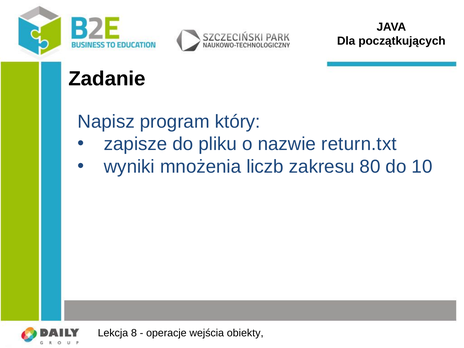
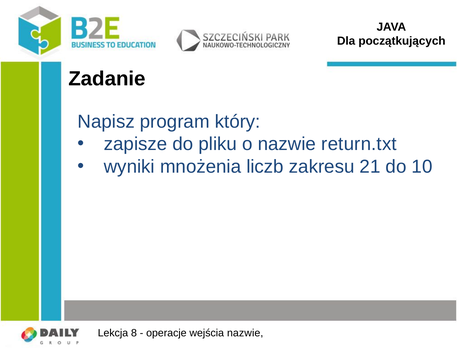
80: 80 -> 21 (370, 167)
wejścia obiekty: obiekty -> nazwie (245, 333)
